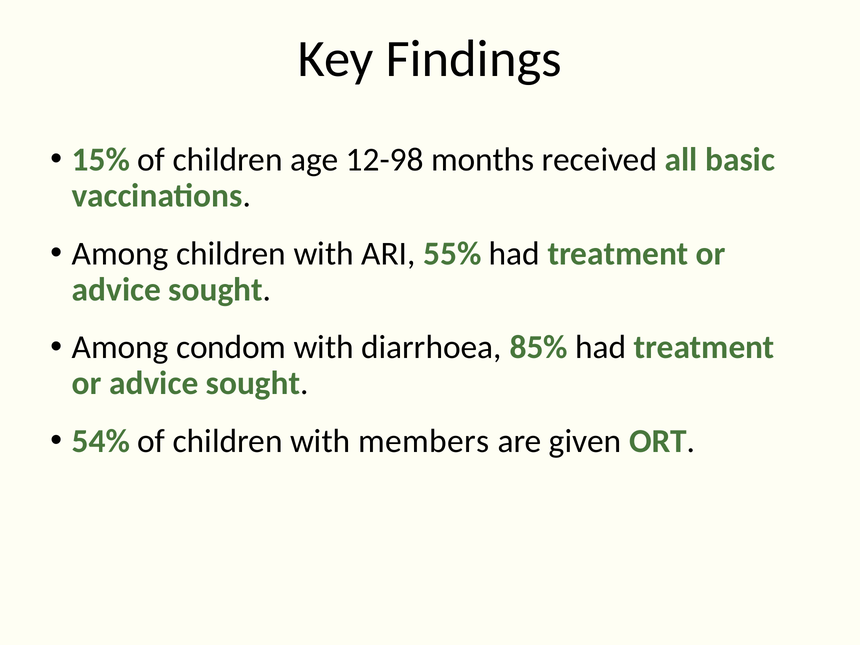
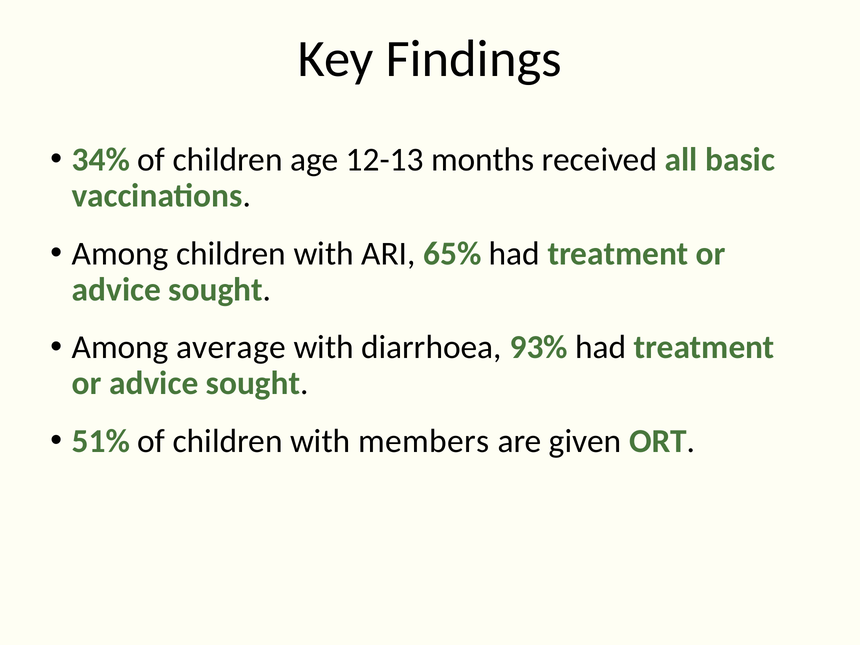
15%: 15% -> 34% (101, 160)
12-98: 12-98 -> 12-13 (385, 160)
55%: 55% -> 65% (452, 254)
condom: condom -> average (231, 347)
85%: 85% -> 93% (539, 347)
54%: 54% -> 51% (101, 441)
